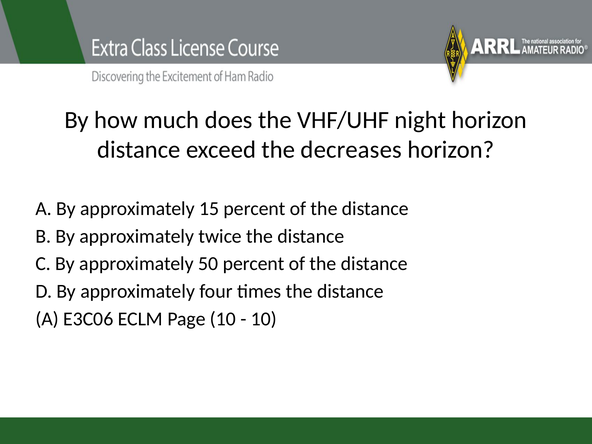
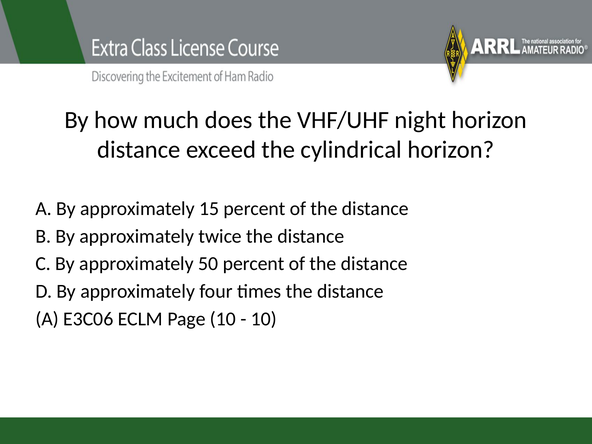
decreases: decreases -> cylindrical (351, 150)
